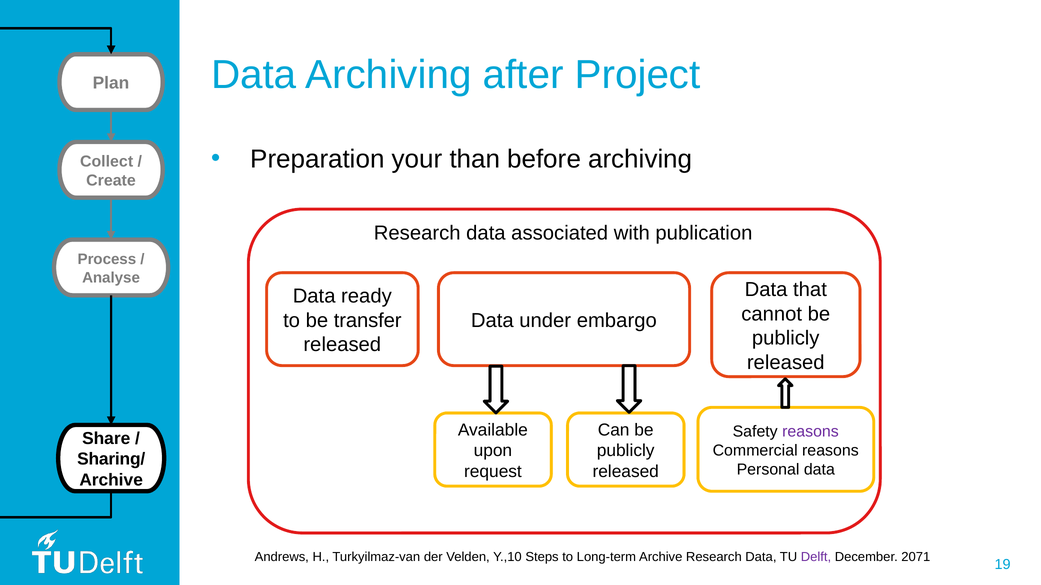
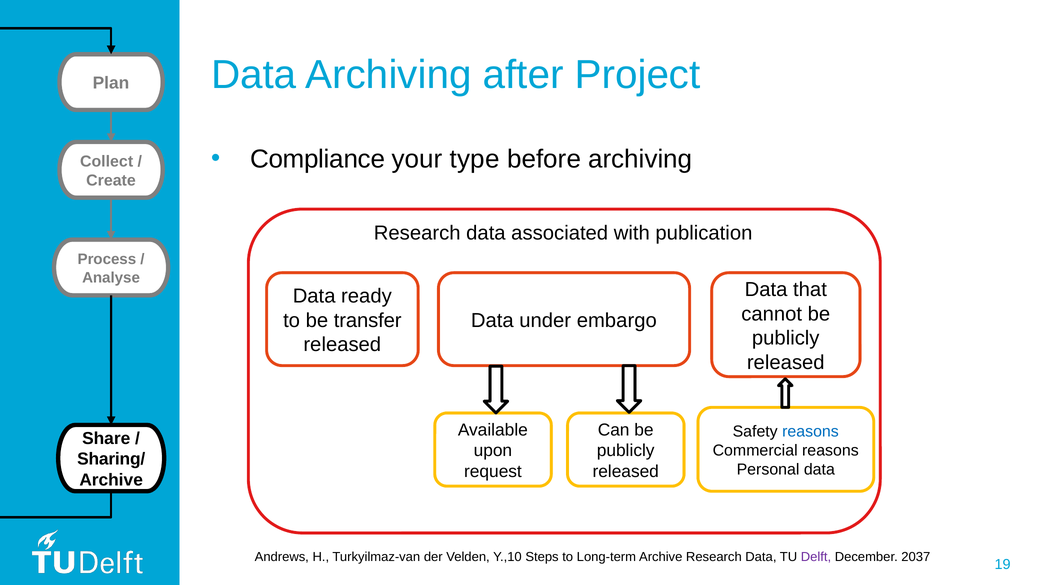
Preparation: Preparation -> Compliance (318, 159)
than: than -> type (475, 159)
reasons colour: purple -> blue (810, 432)
2071: 2071 -> 2037 (916, 558)
